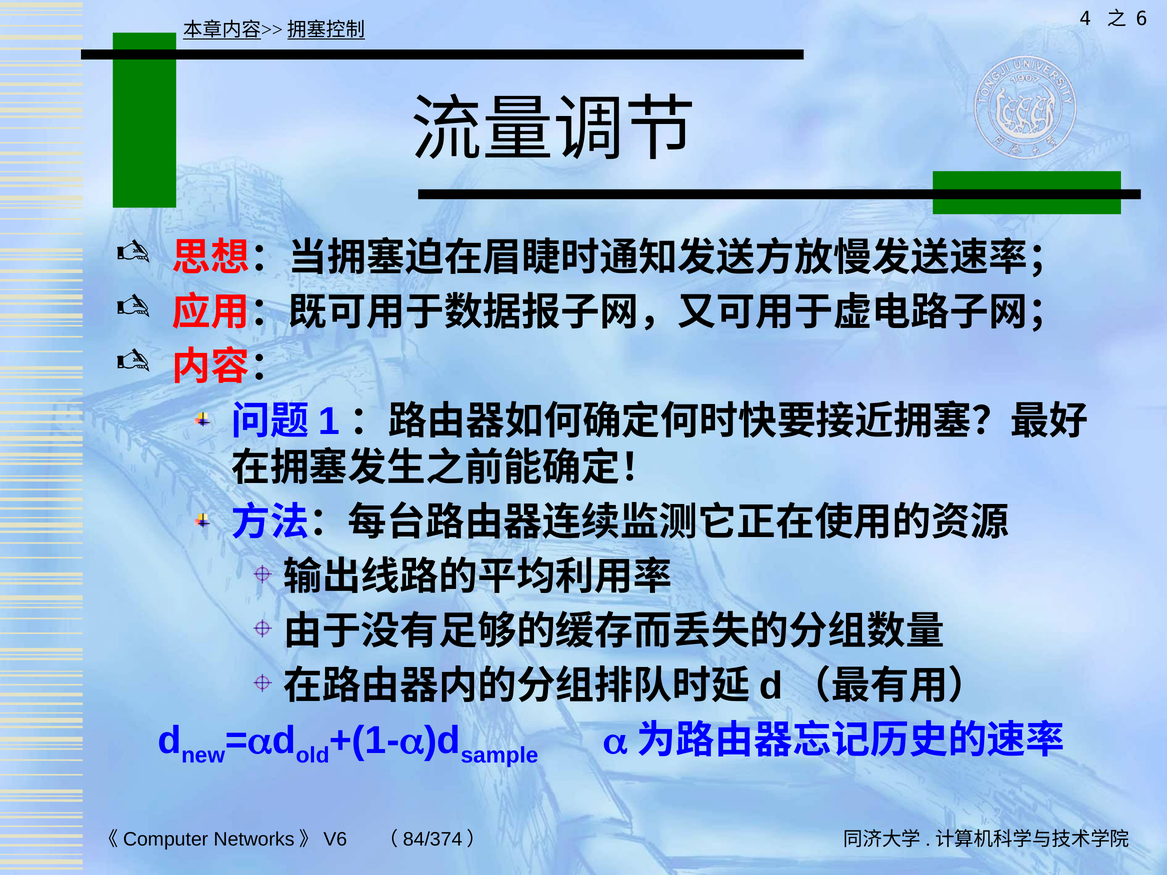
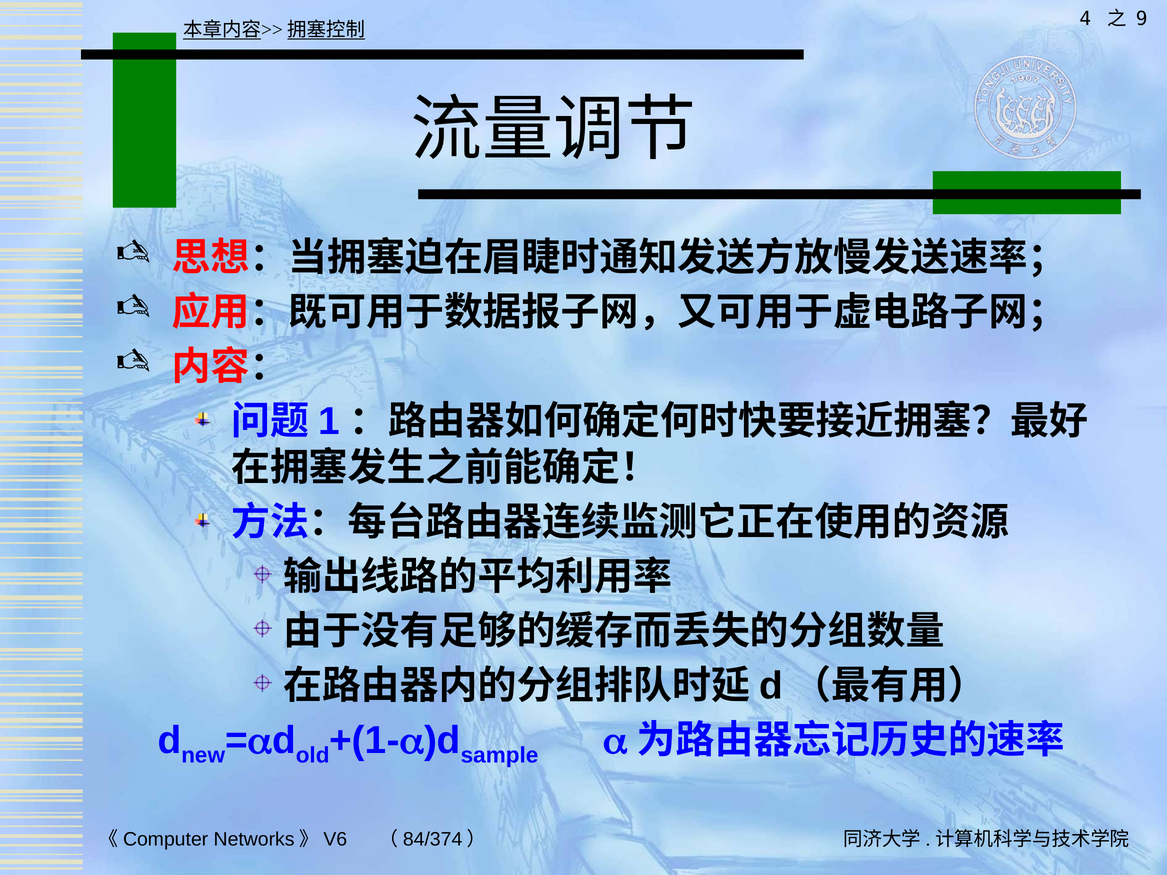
6: 6 -> 9 (1142, 19)
